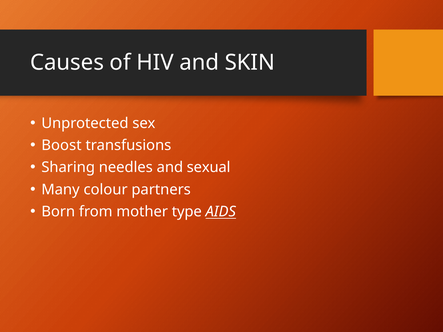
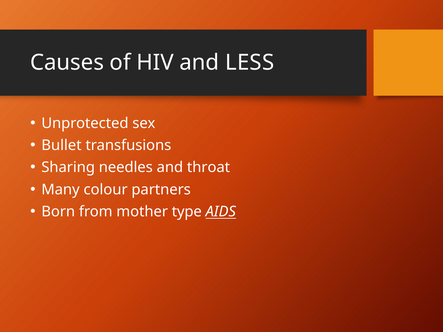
SKIN: SKIN -> LESS (250, 63)
Boost: Boost -> Bullet (61, 145)
sexual: sexual -> throat (209, 168)
